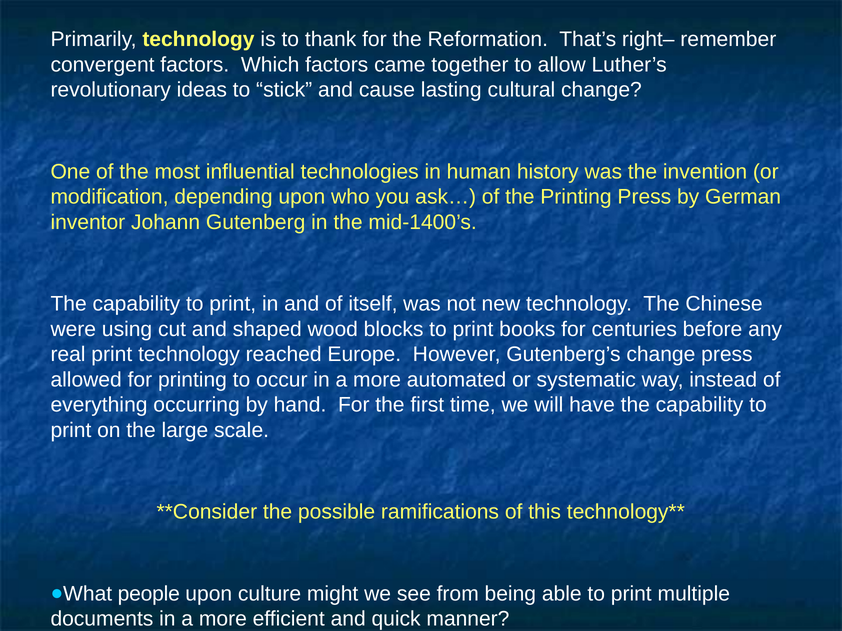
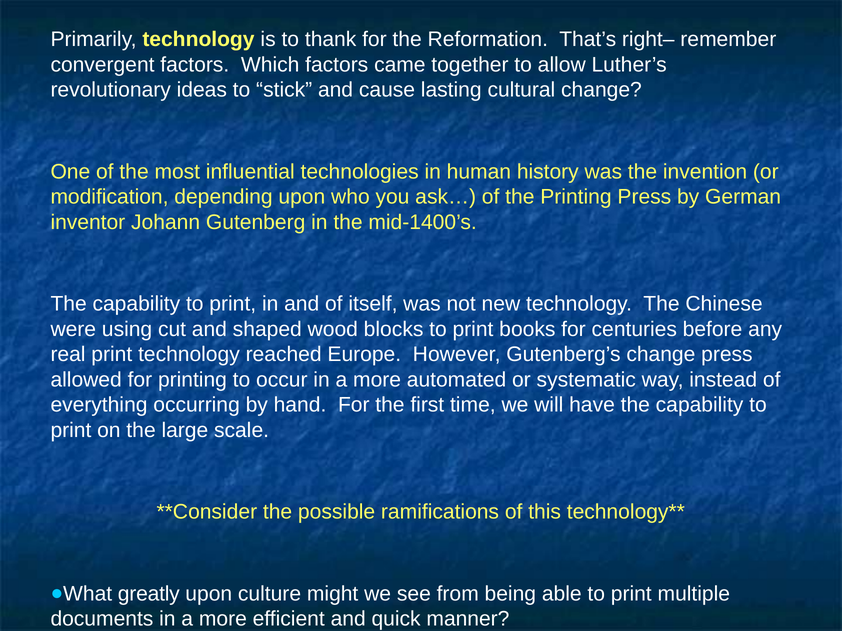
people: people -> greatly (149, 594)
